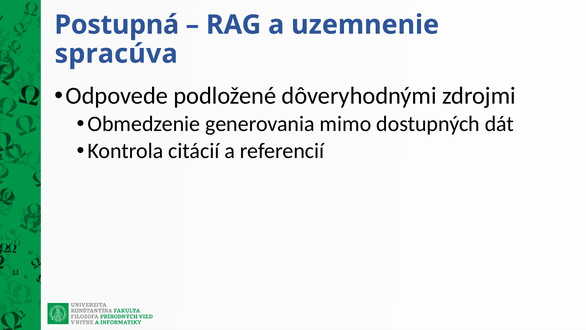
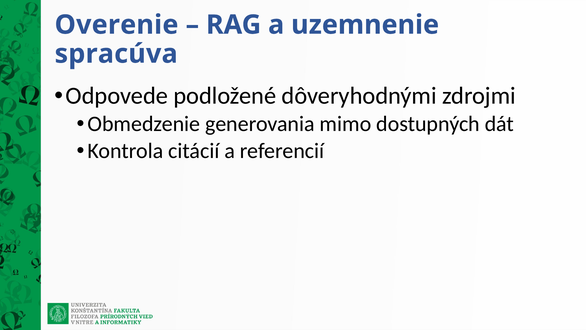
Postupná: Postupná -> Overenie (117, 25)
